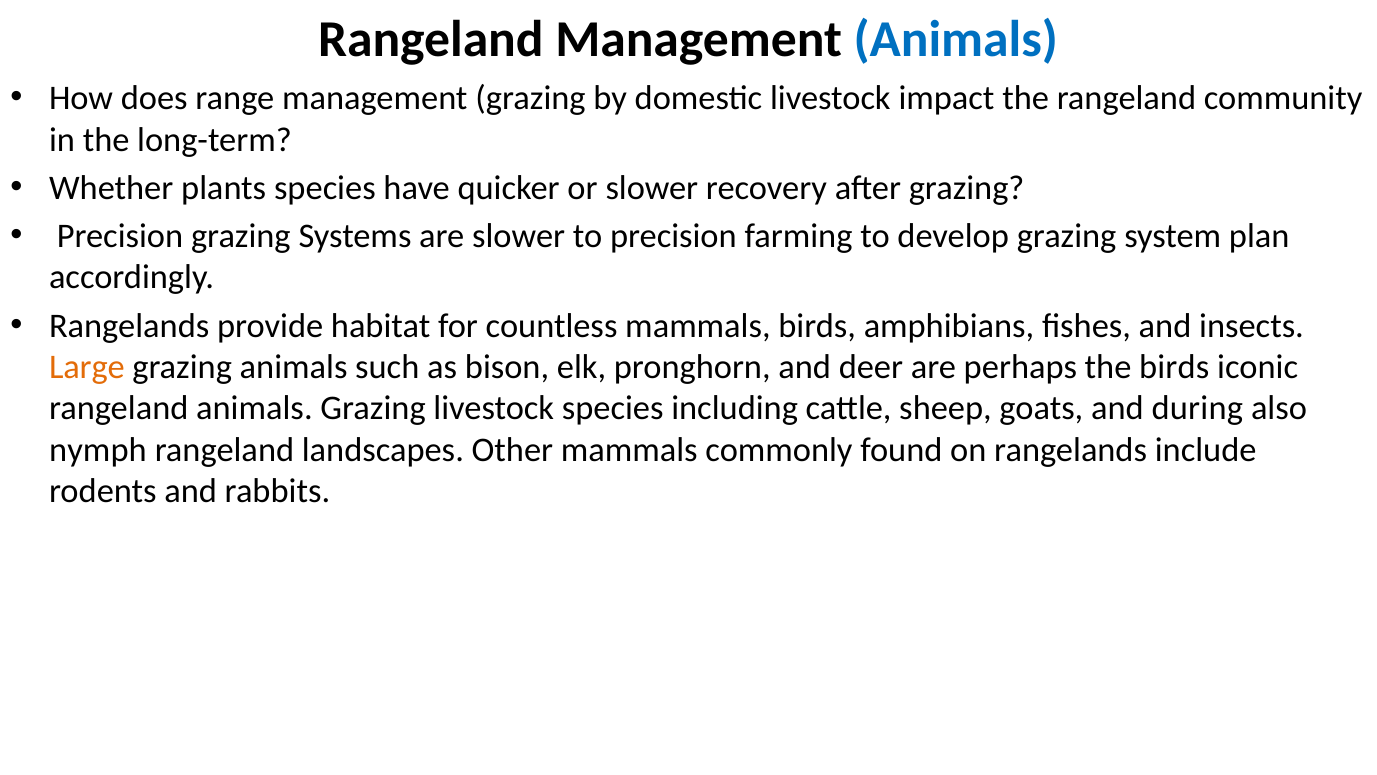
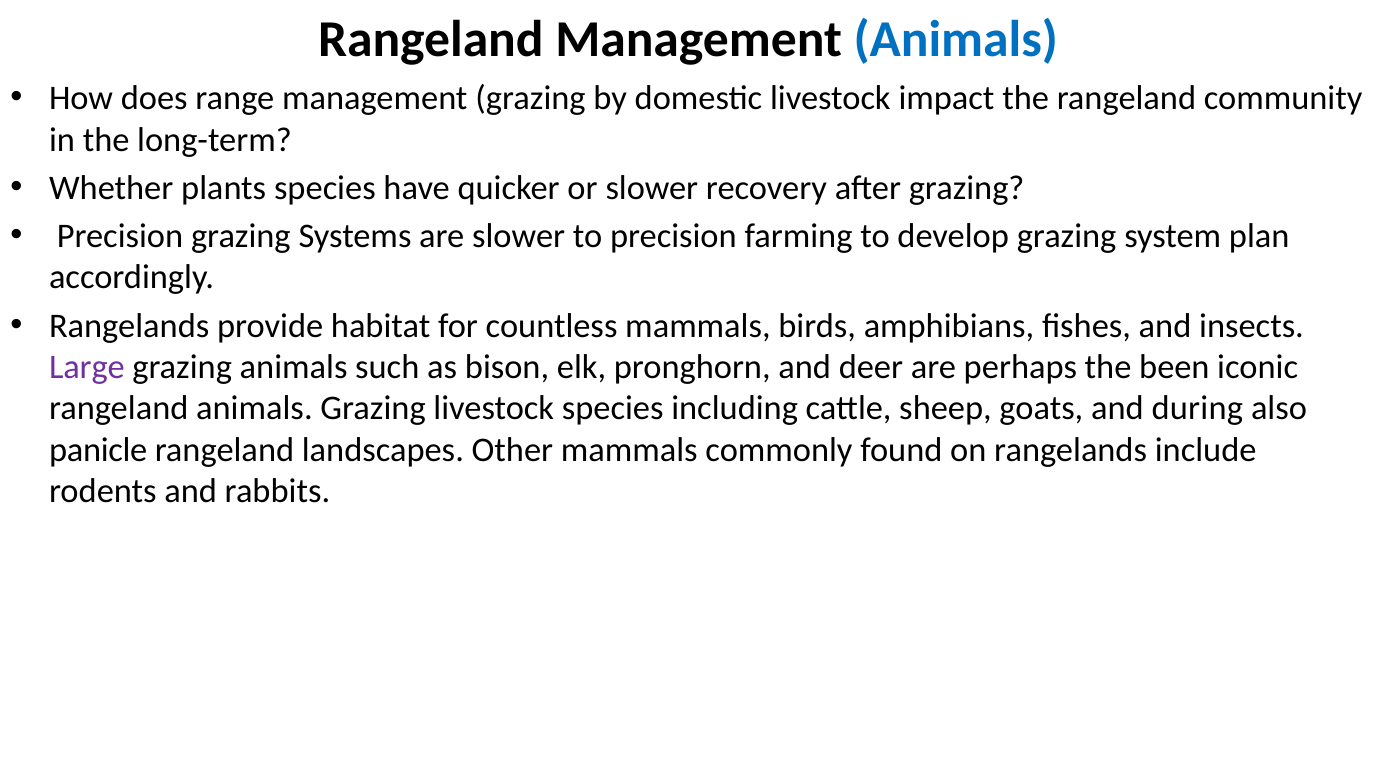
Large colour: orange -> purple (87, 367)
the birds: birds -> been (1174, 367)
nymph: nymph -> panicle (98, 450)
